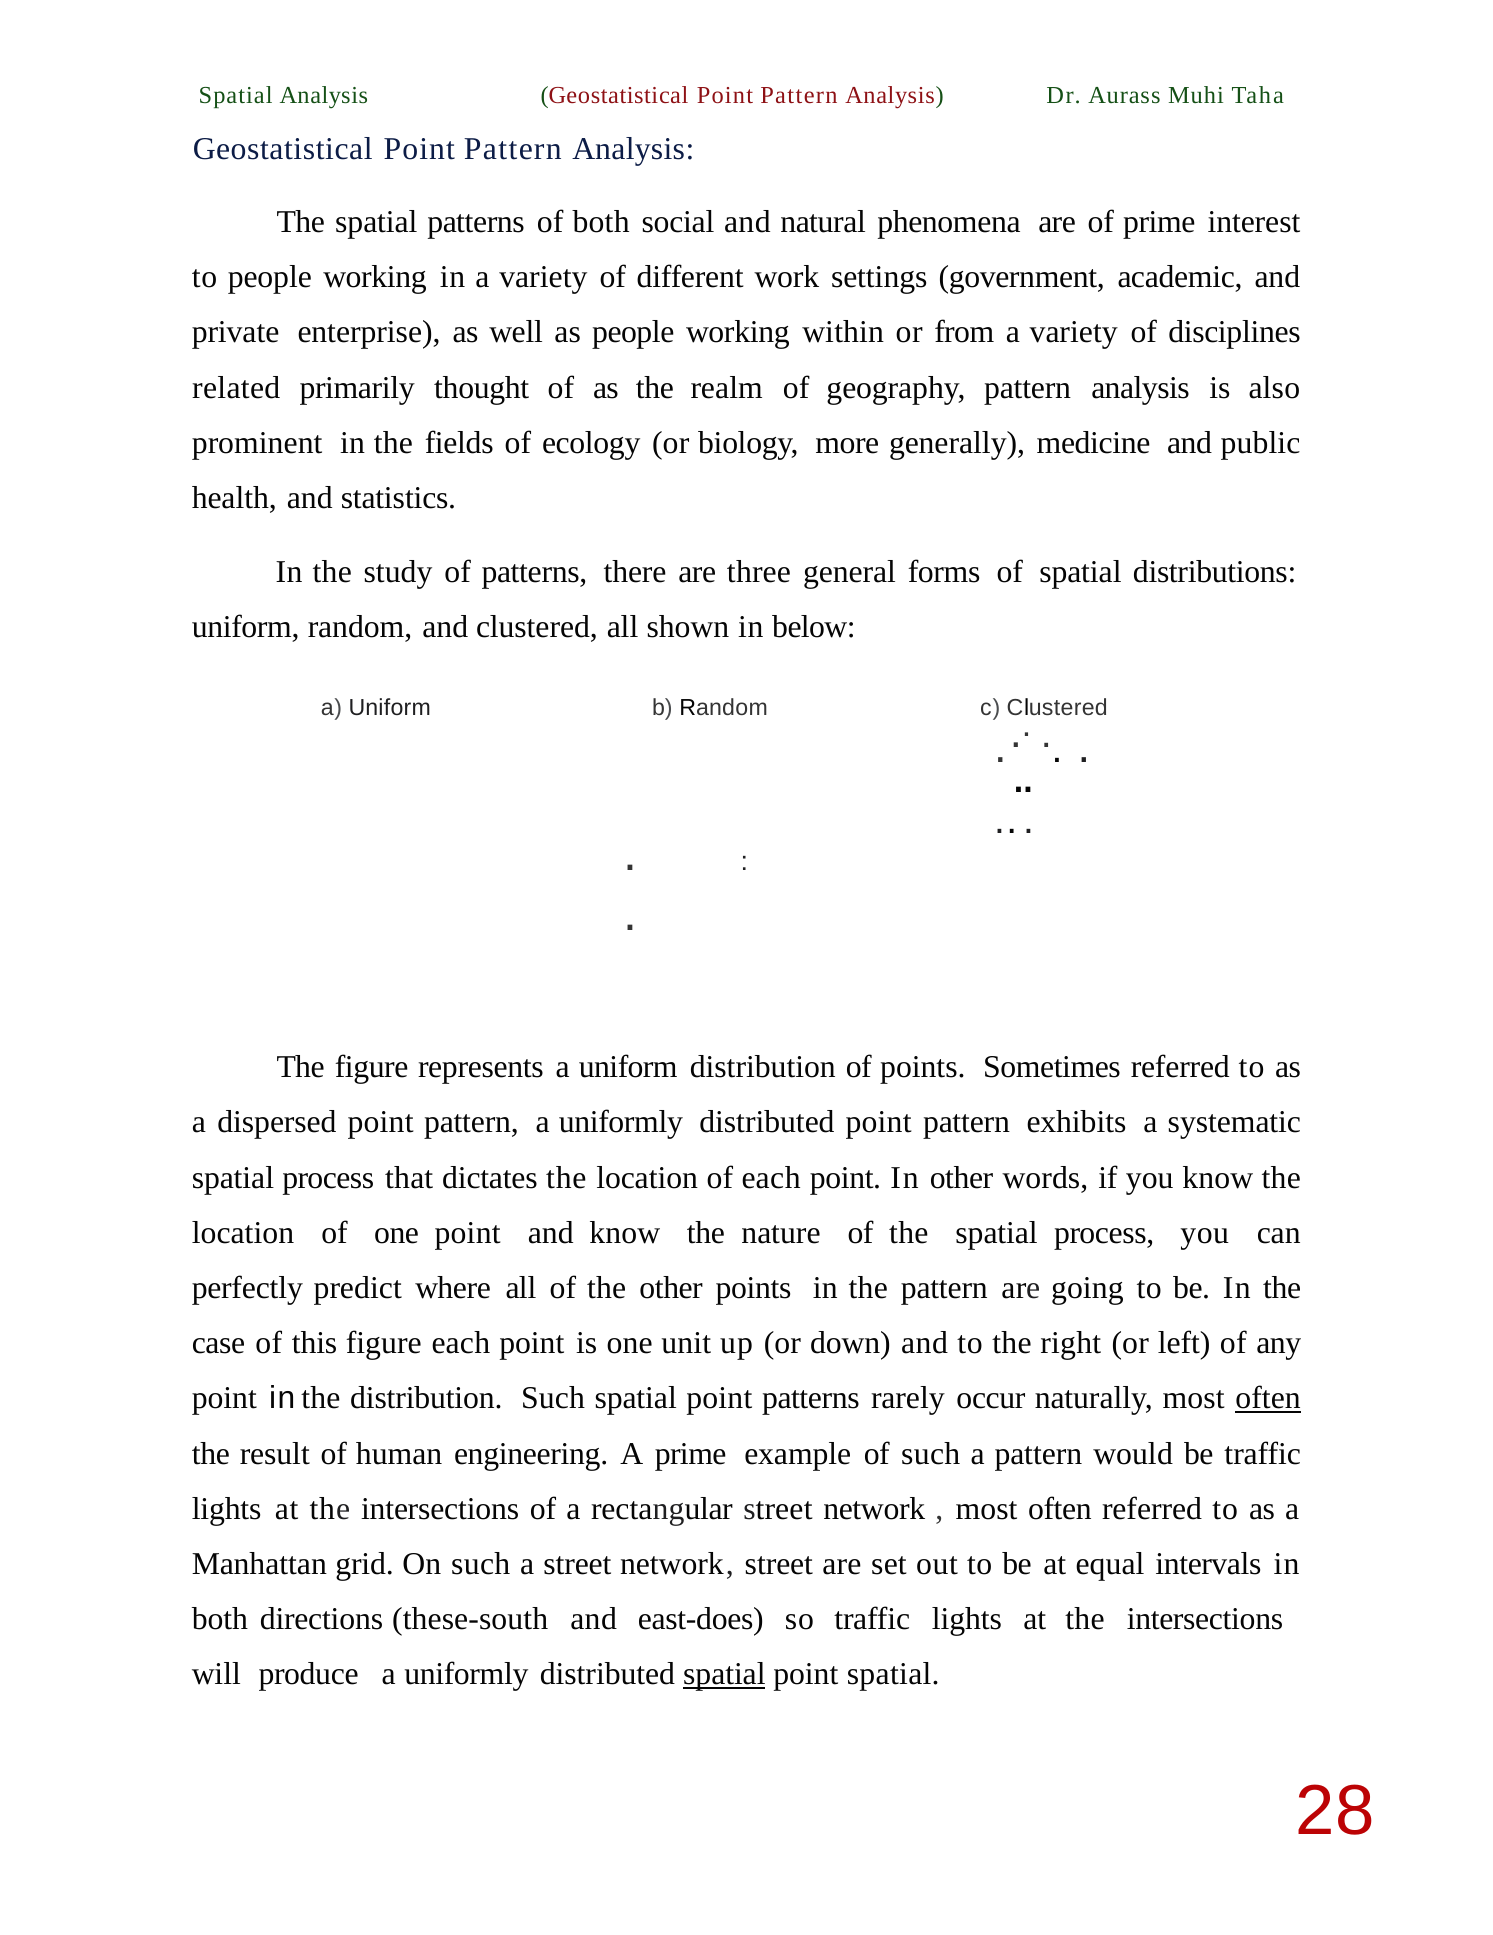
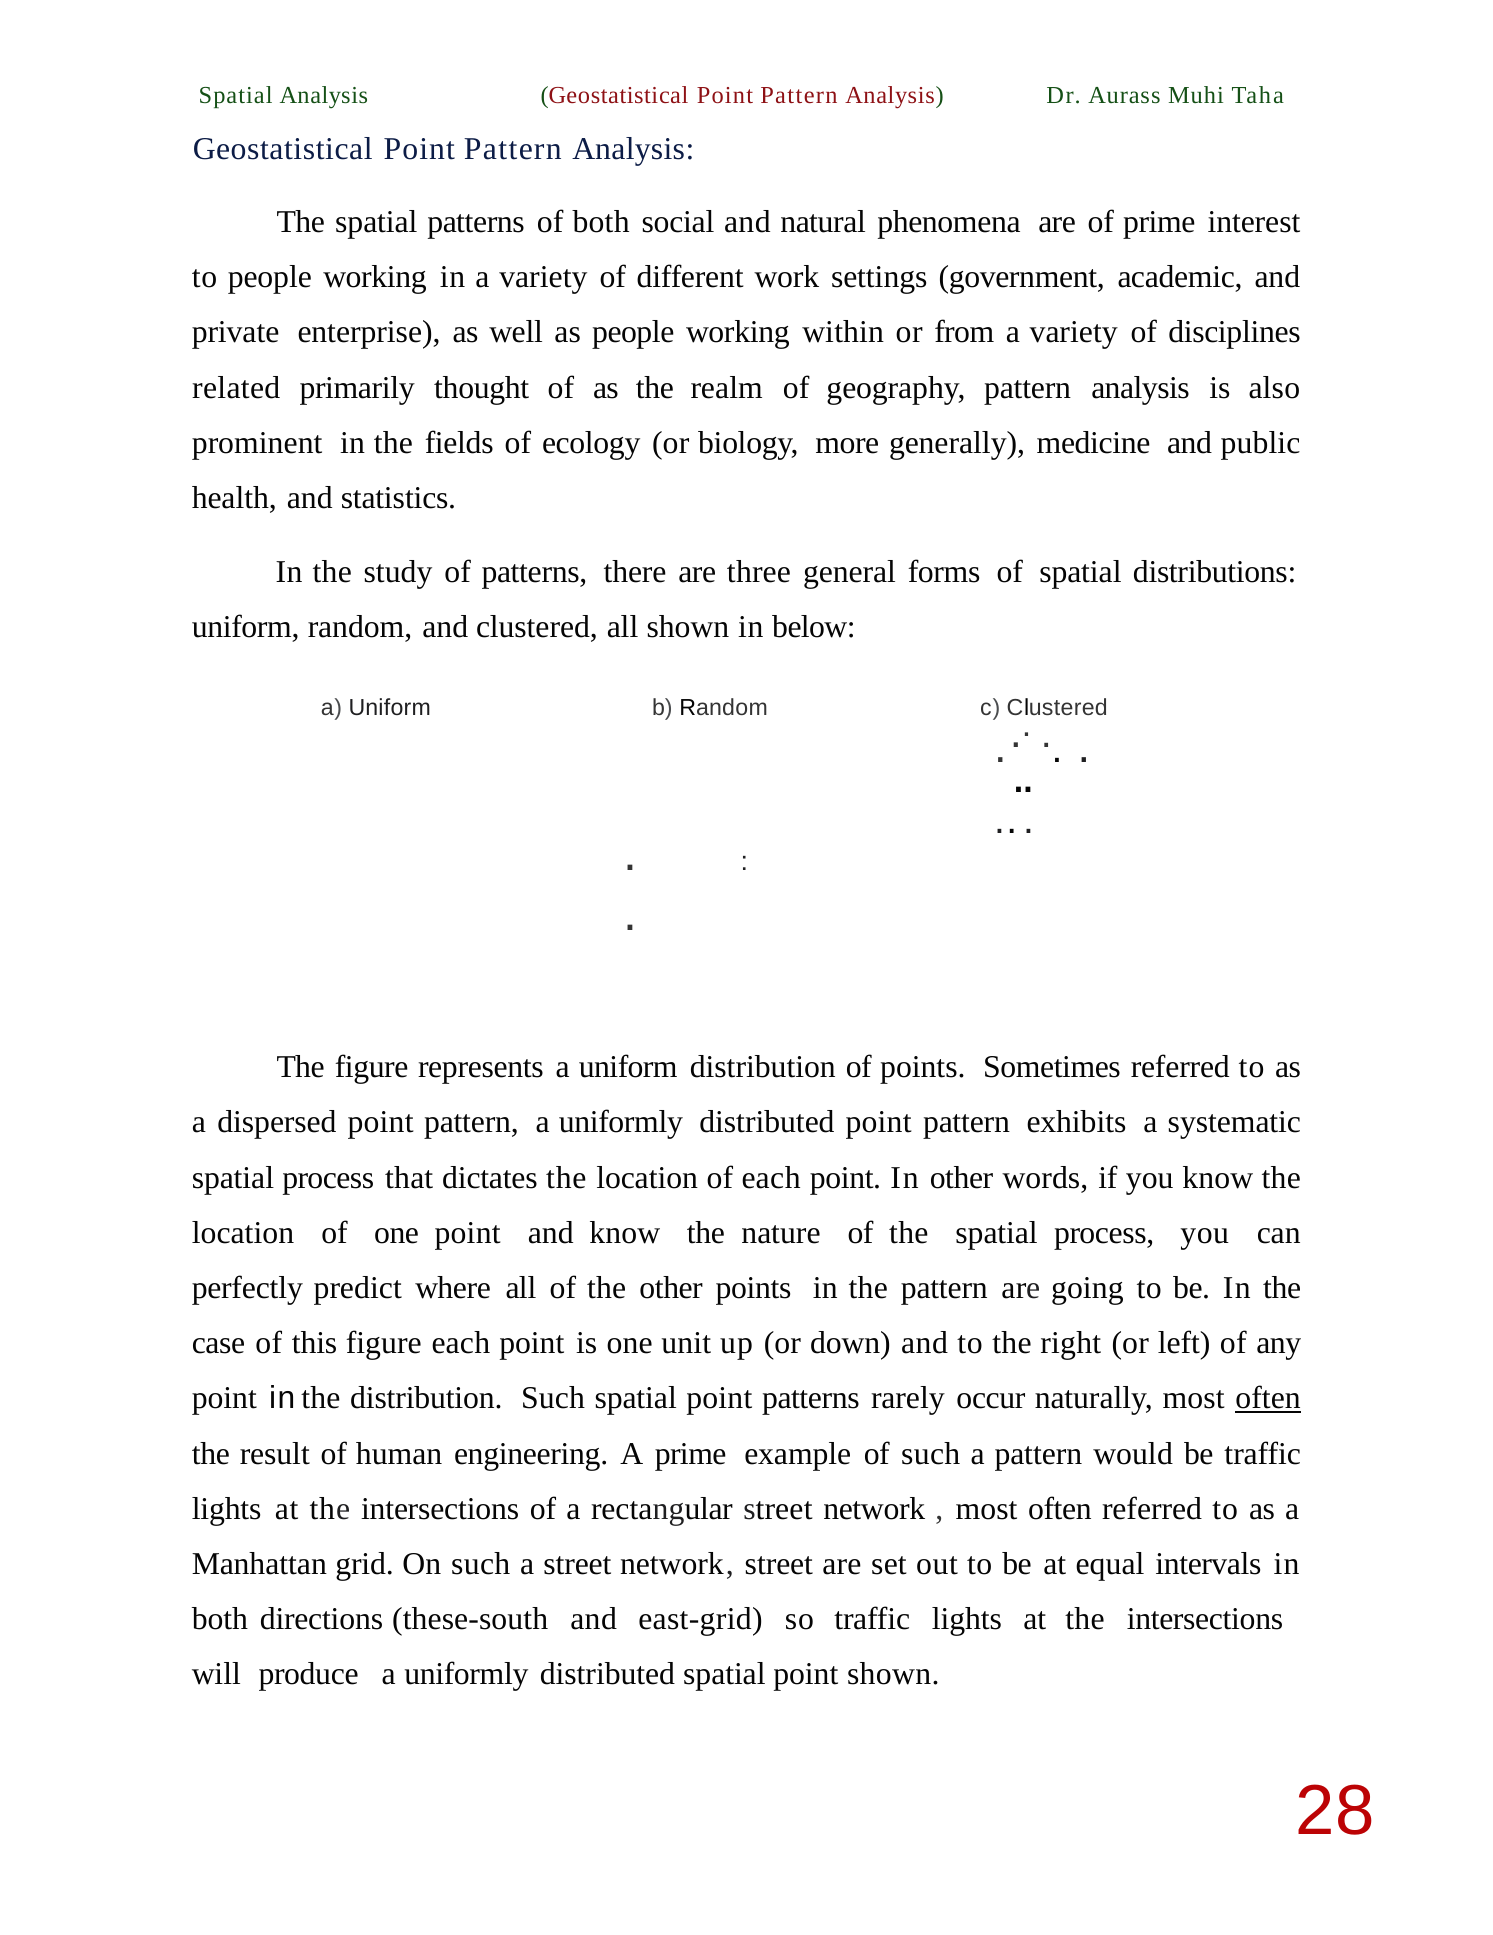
east-does: east-does -> east-grid (700, 1619)
spatial underline: present -> none (724, 1674)
point spatial: spatial -> shown (893, 1674)
